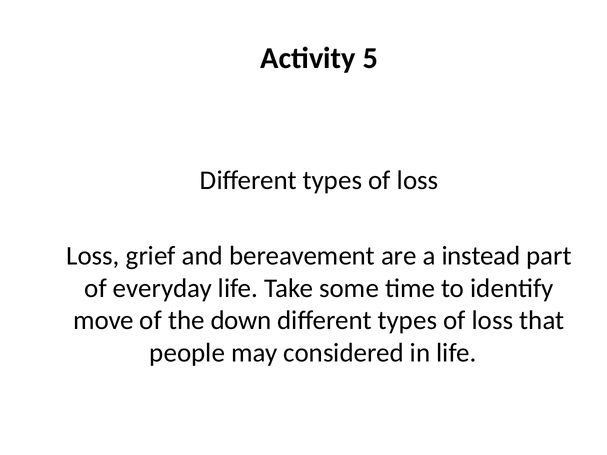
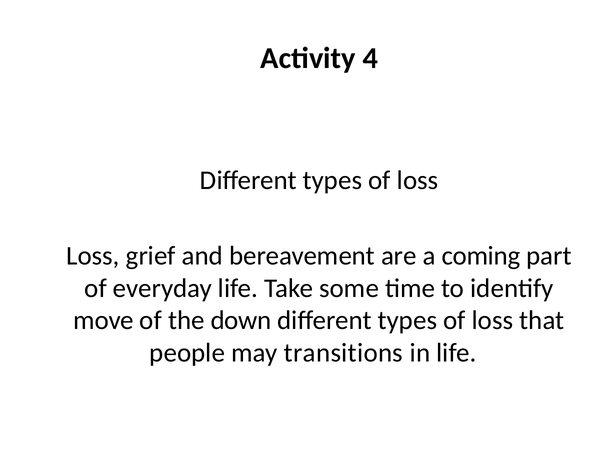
5: 5 -> 4 (370, 58)
instead: instead -> coming (481, 256)
considered: considered -> transitions (343, 353)
